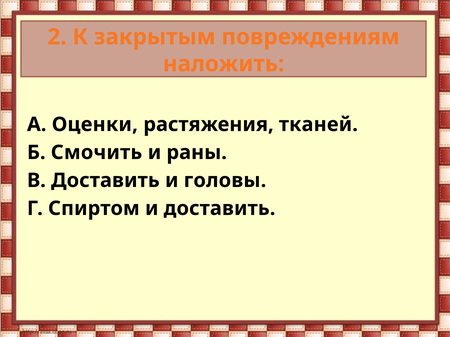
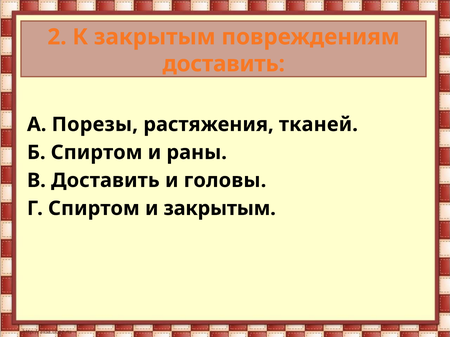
наложить: наложить -> доставить (224, 64)
Оценки: Оценки -> Порезы (95, 125)
Б Смочить: Смочить -> Спиртом (97, 153)
и доставить: доставить -> закрытым (220, 209)
